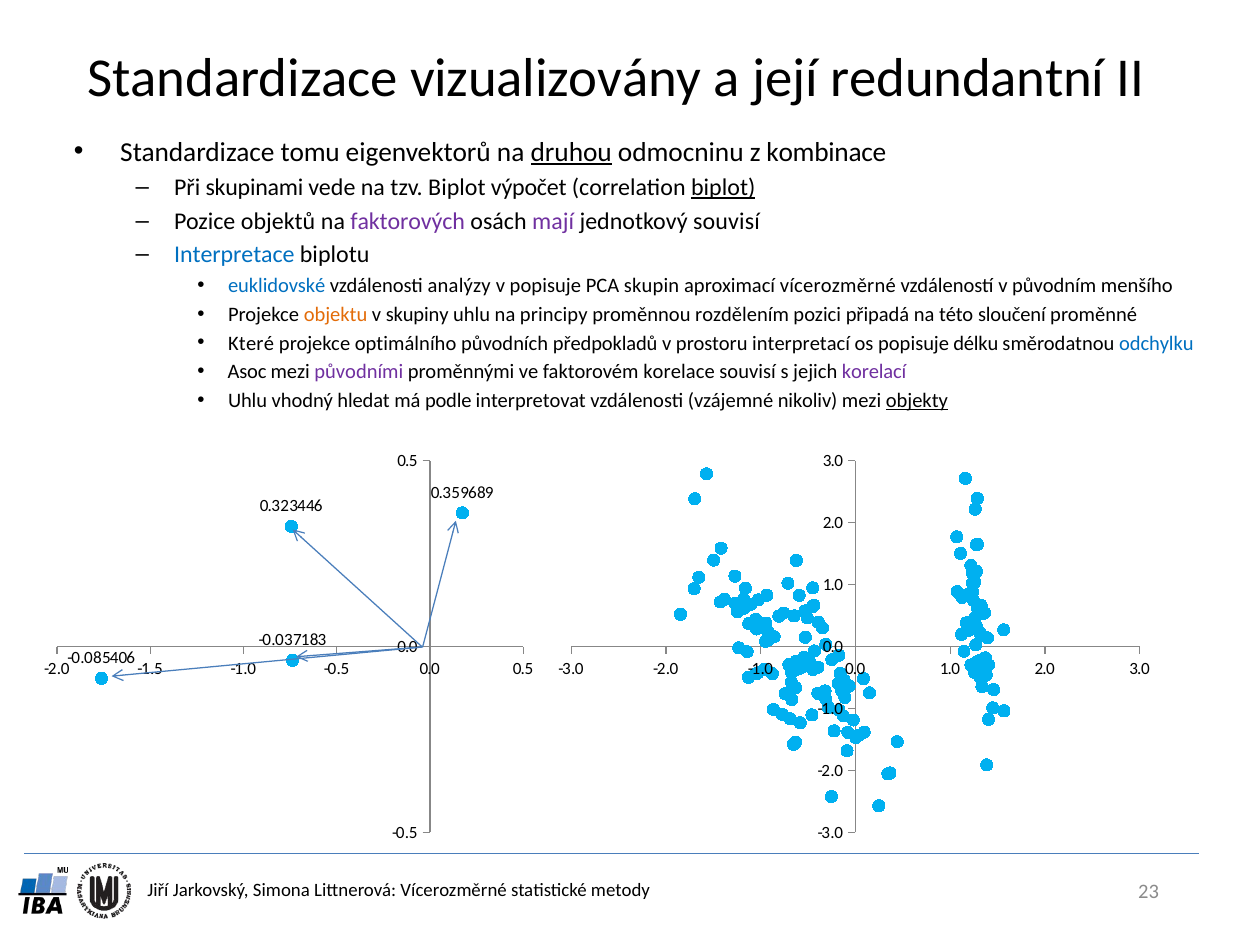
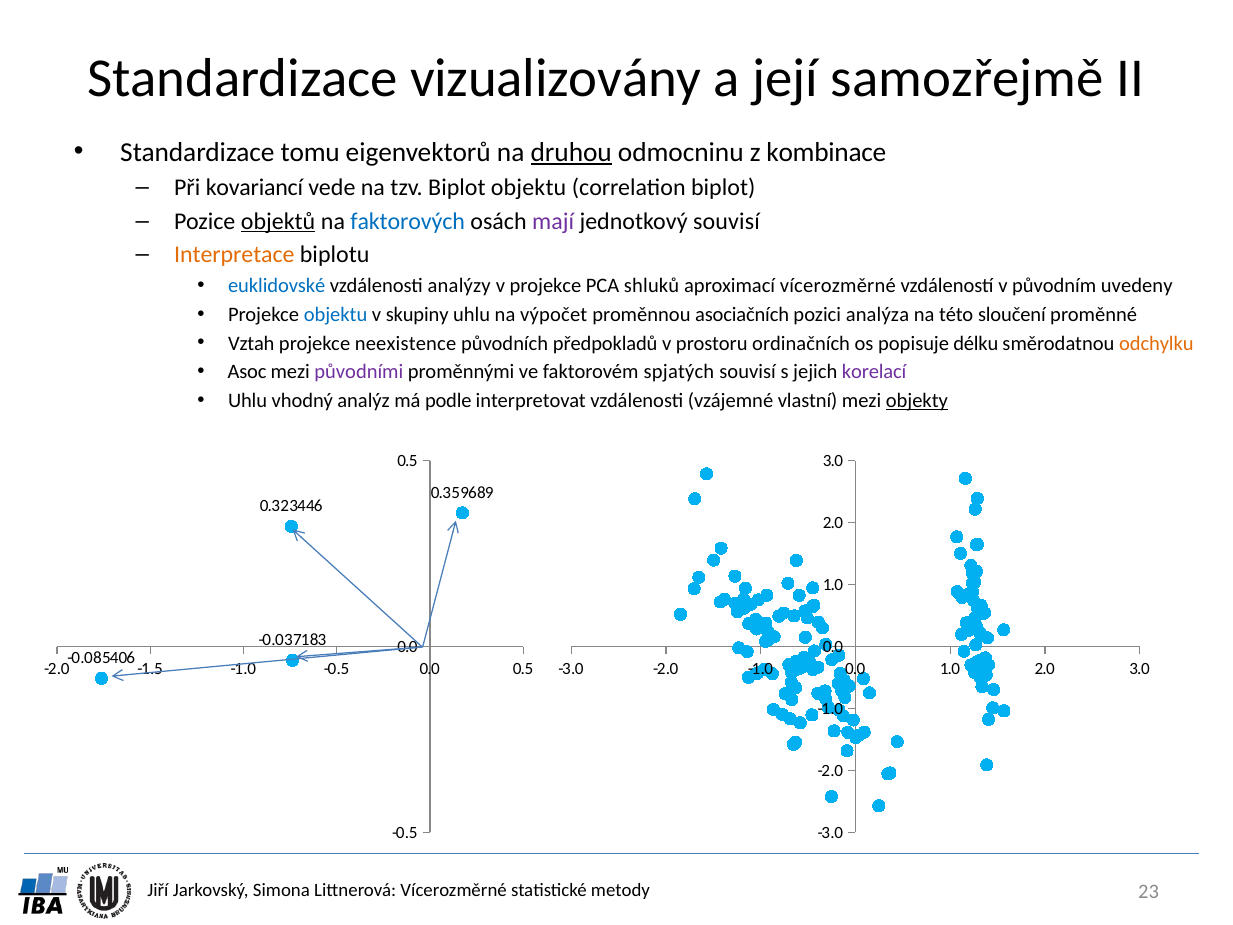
redundantní: redundantní -> samozřejmě (967, 78)
skupinami: skupinami -> kovariancí (254, 188)
Biplot výpočet: výpočet -> objektu (529, 188)
biplot underline: present -> none (723, 188)
objektů underline: none -> present (278, 221)
faktorových colour: purple -> blue (408, 221)
Interpretace colour: blue -> orange (234, 255)
v popisuje: popisuje -> projekce (545, 286)
skupin: skupin -> shluků (652, 286)
menšího: menšího -> uvedeny (1137, 286)
objektu colour: orange -> blue (336, 314)
principy: principy -> výpočet (554, 314)
rozdělením: rozdělením -> asociačních (742, 314)
připadá: připadá -> analýza (877, 314)
Které: Které -> Vztah (251, 343)
optimálního: optimálního -> neexistence (406, 343)
interpretací: interpretací -> ordinačních (801, 343)
odchylku colour: blue -> orange (1156, 343)
korelace: korelace -> spjatých (679, 372)
hledat: hledat -> analýz (364, 401)
nikoliv: nikoliv -> vlastní (808, 401)
